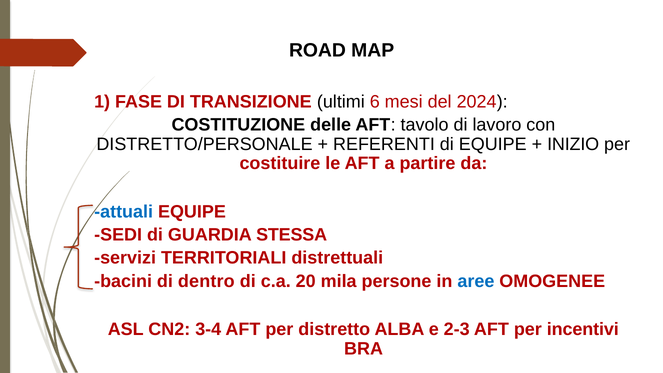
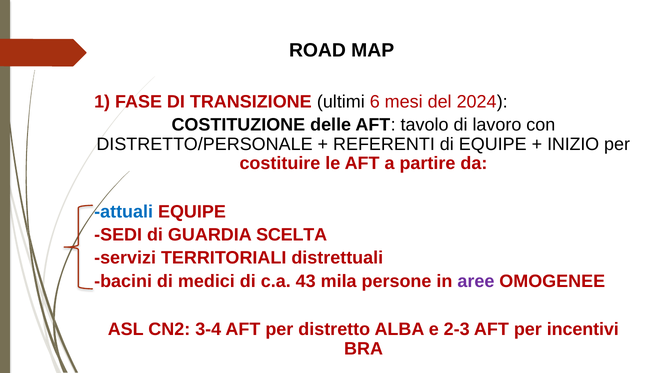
STESSA: STESSA -> SCELTA (292, 235)
dentro: dentro -> medici (206, 281)
20: 20 -> 43 (306, 281)
aree colour: blue -> purple (476, 281)
